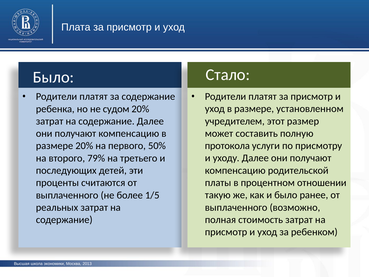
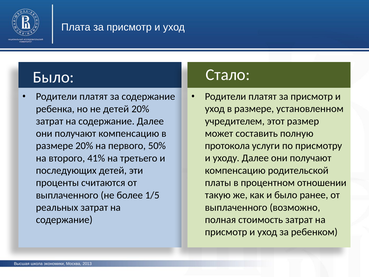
не судом: судом -> детей (116, 109)
79%: 79% -> 41% (96, 158)
